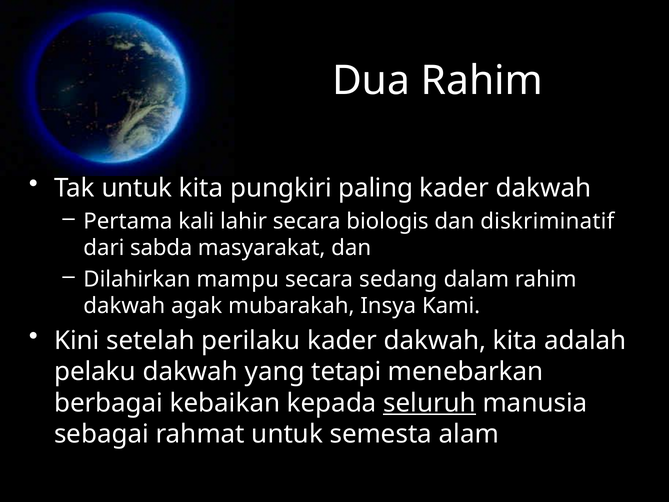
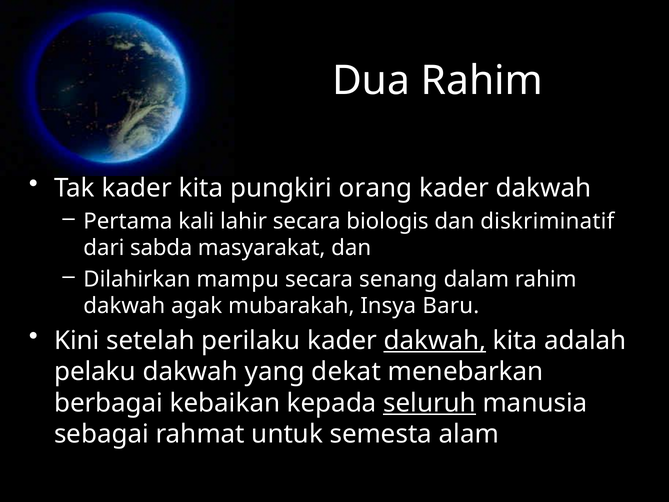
Tak untuk: untuk -> kader (137, 188)
paling: paling -> orang (376, 188)
sedang: sedang -> senang (398, 279)
Kami: Kami -> Baru (451, 306)
dakwah underline: none -> present (435, 340)
tetapi: tetapi -> dekat (346, 372)
